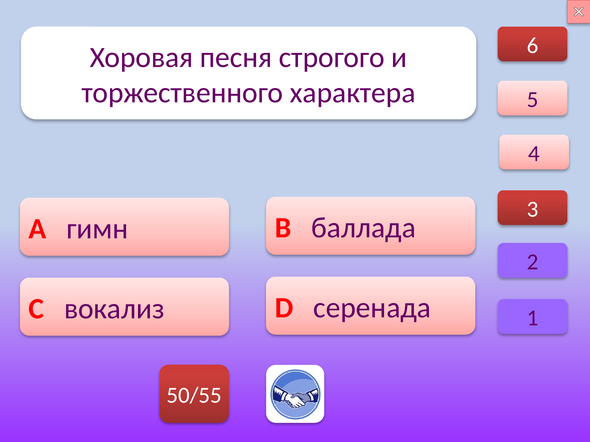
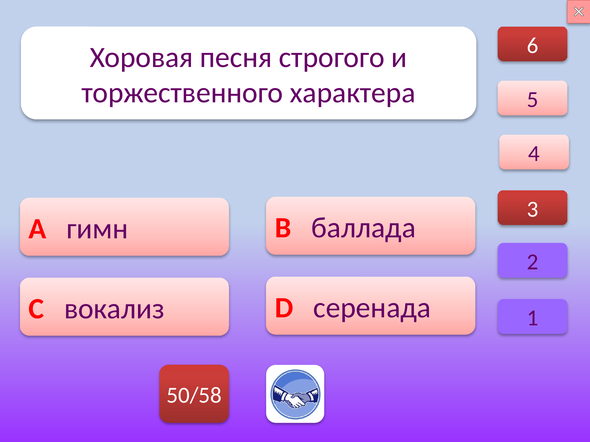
50/55: 50/55 -> 50/58 (194, 396)
